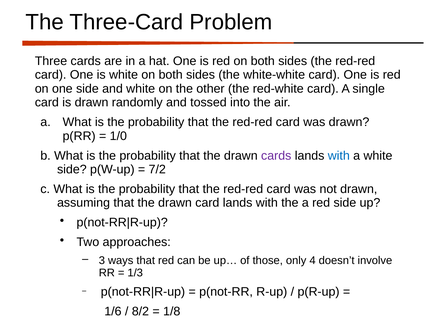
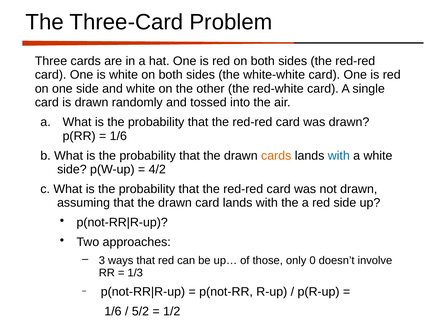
1/0: 1/0 -> 1/6 (118, 136)
cards colour: purple -> orange (276, 156)
7/2: 7/2 -> 4/2 (157, 169)
4: 4 -> 0 (313, 260)
8/2: 8/2 -> 5/2 (140, 311)
1/8: 1/8 -> 1/2 (172, 311)
